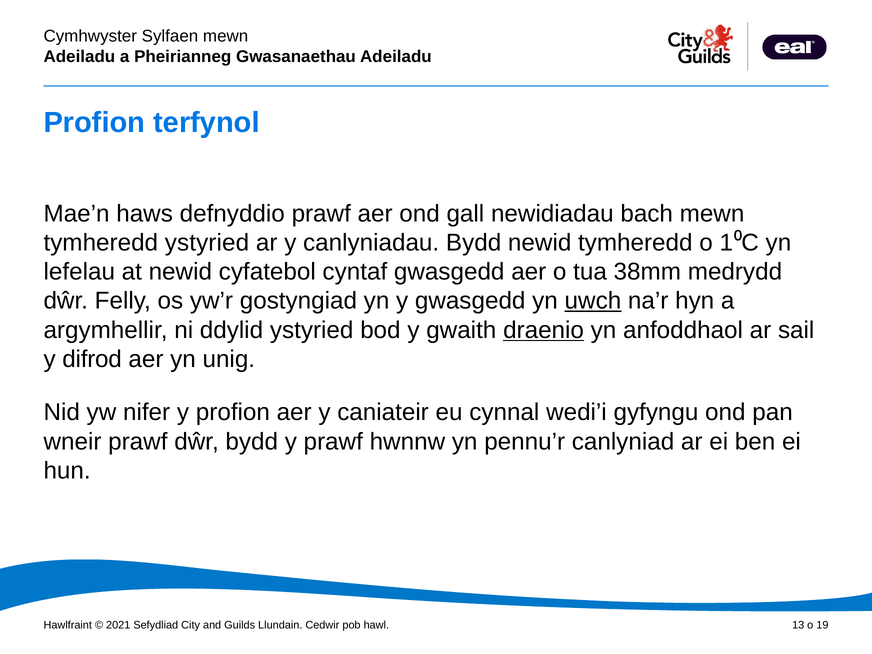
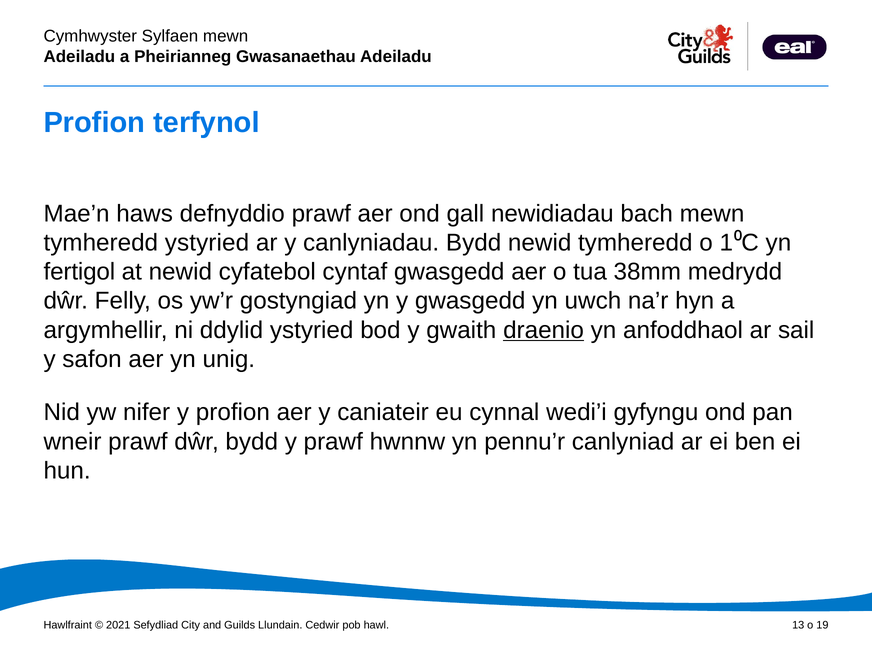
lefelau: lefelau -> fertigol (79, 272)
uwch underline: present -> none (593, 301)
difrod: difrod -> safon (92, 359)
